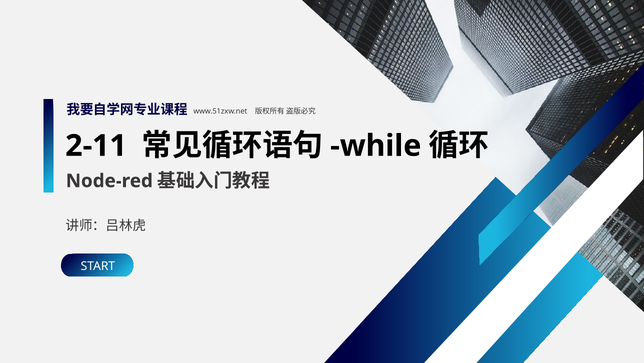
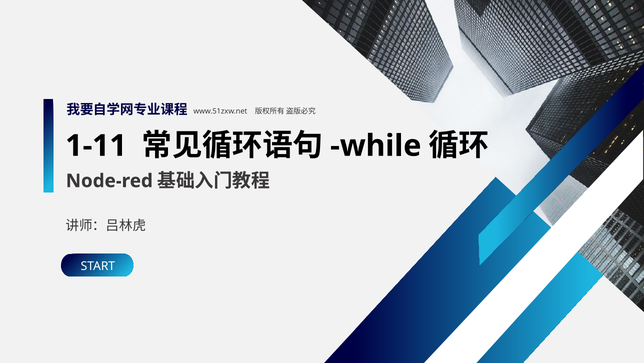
2-11: 2-11 -> 1-11 (96, 146)
